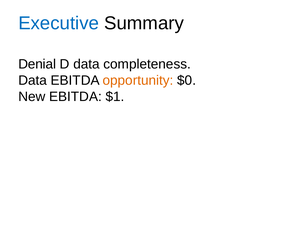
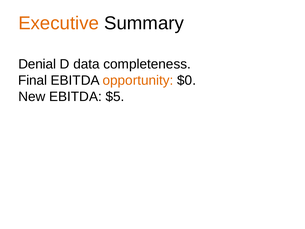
Executive colour: blue -> orange (59, 23)
Data: Data -> Final (33, 80)
$1: $1 -> $5 (115, 97)
